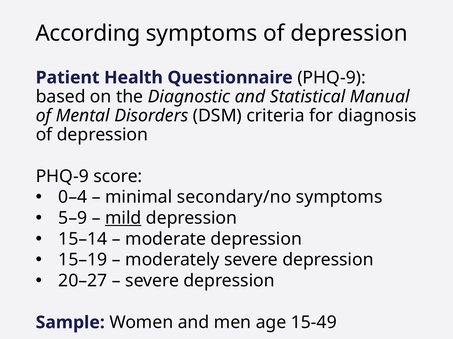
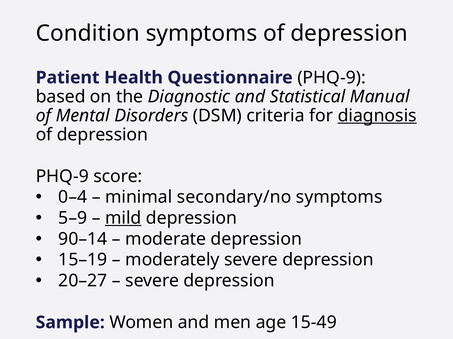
According: According -> Condition (88, 34)
diagnosis underline: none -> present (377, 116)
15–14: 15–14 -> 90–14 (83, 239)
